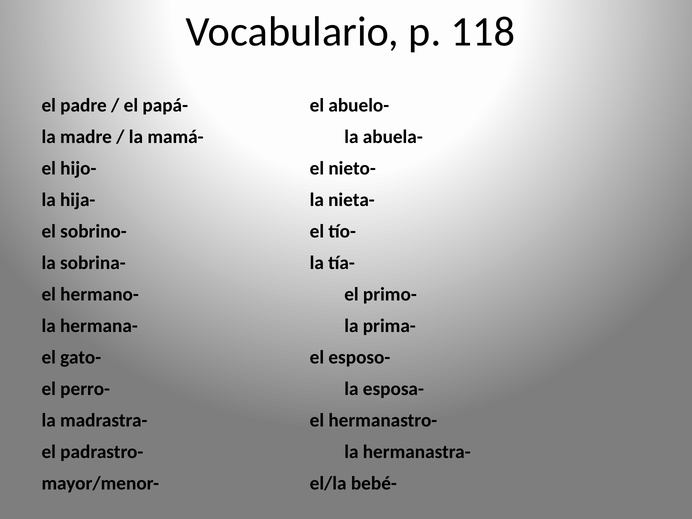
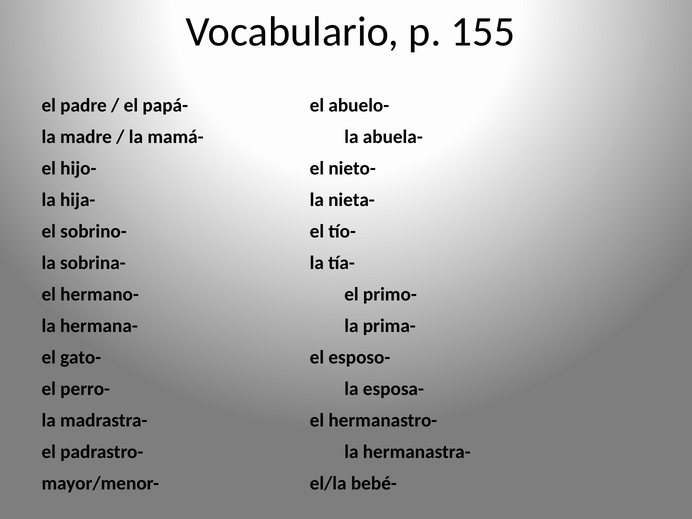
118: 118 -> 155 (483, 32)
